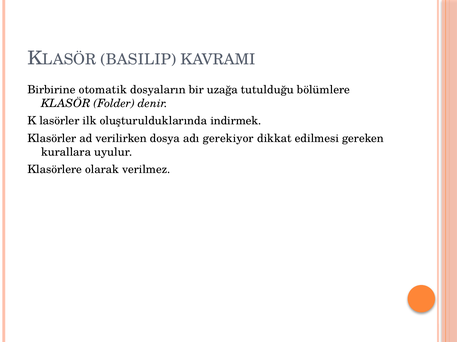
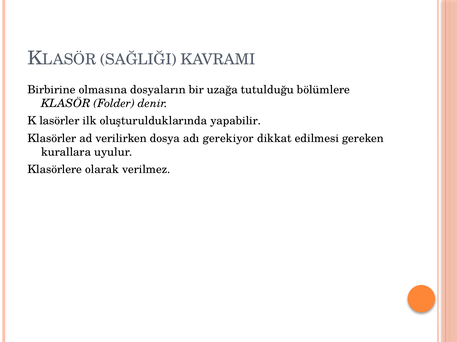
BASILIP: BASILIP -> SAĞLIĞI (138, 60)
otomatik: otomatik -> olmasına (103, 90)
indirmek: indirmek -> yapabilir (236, 121)
